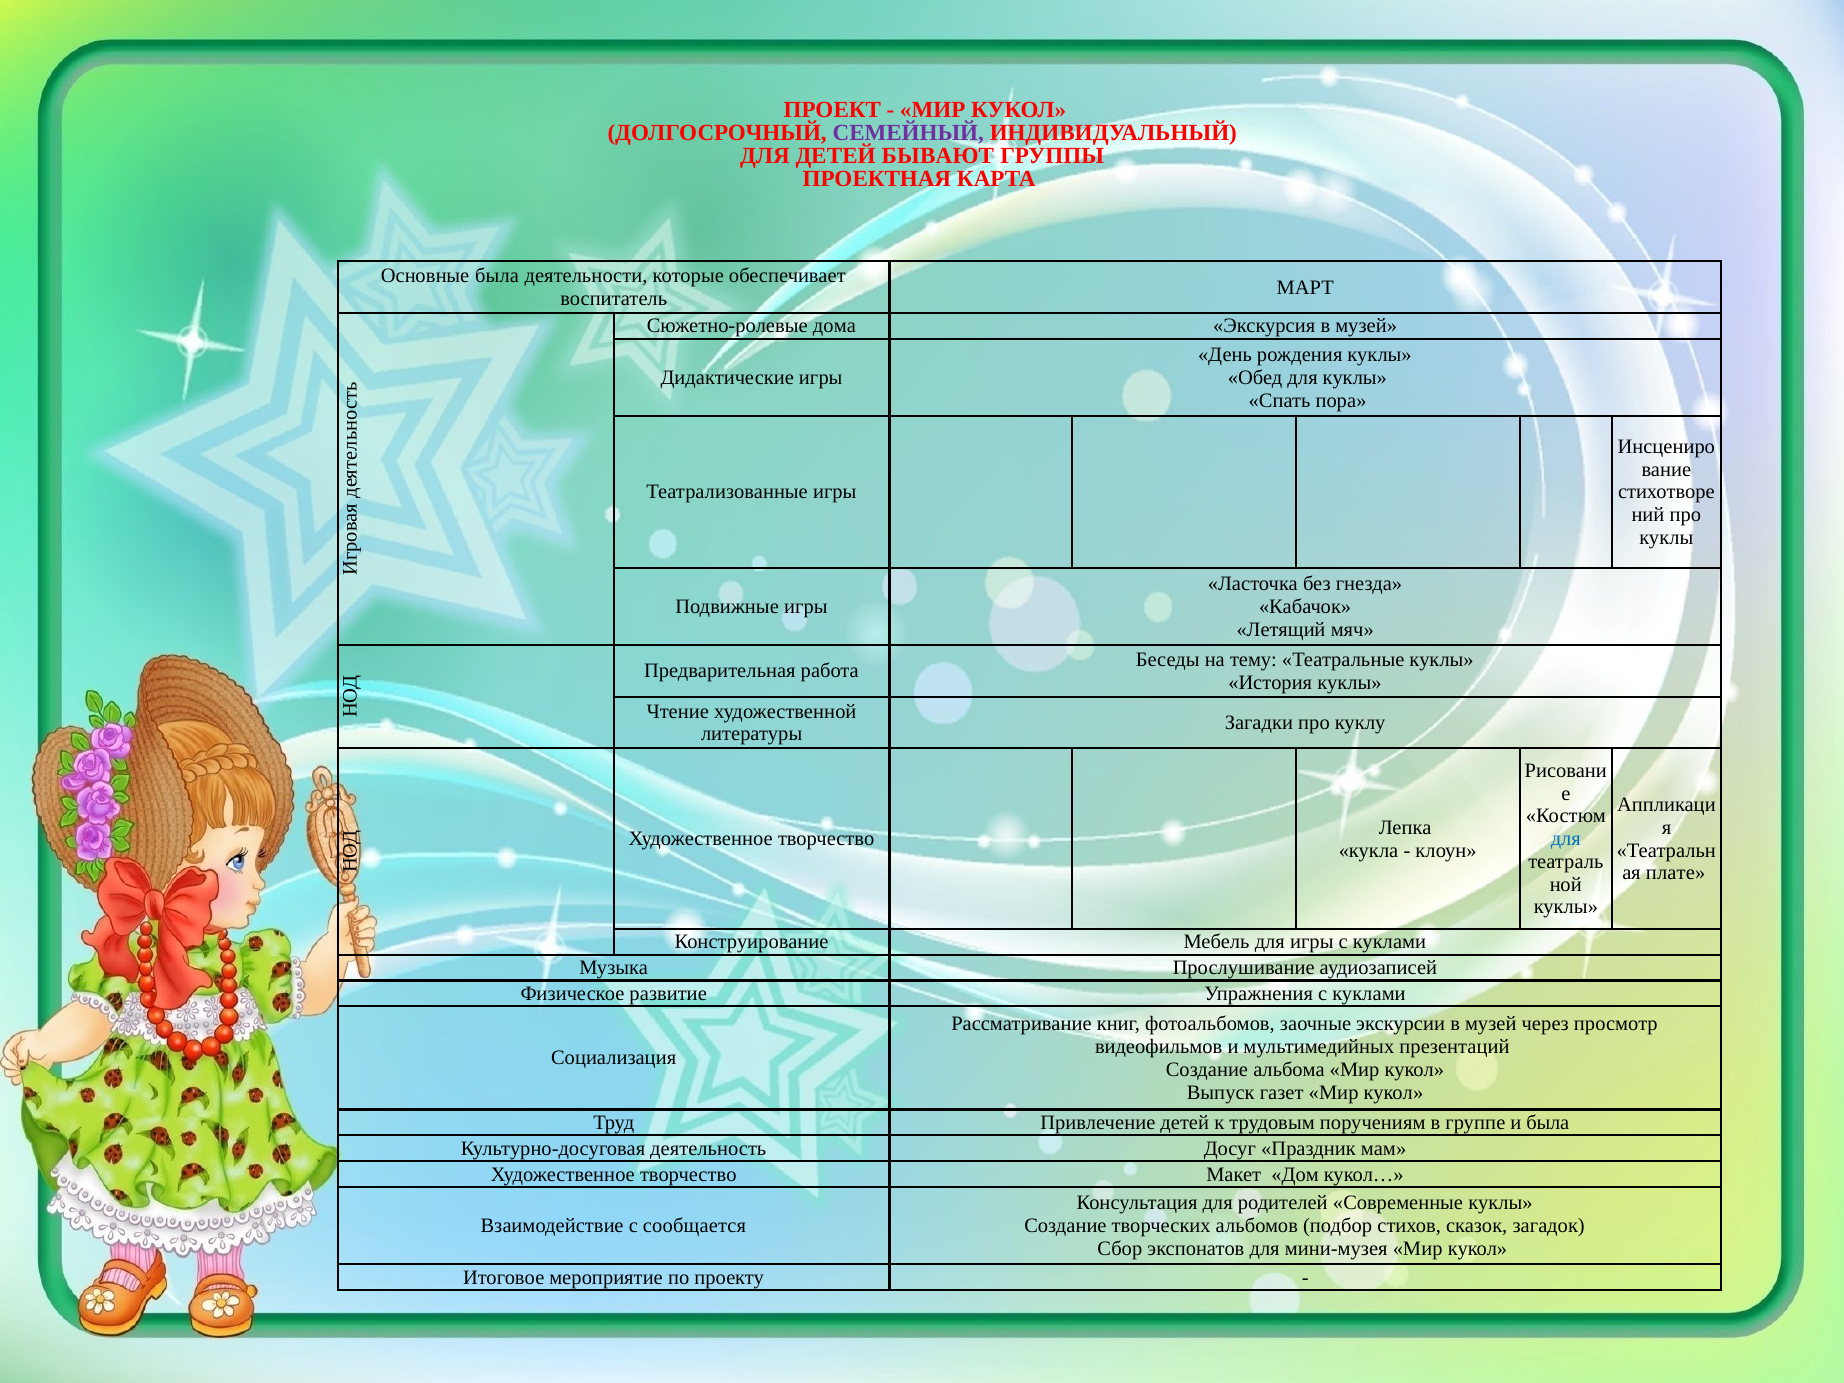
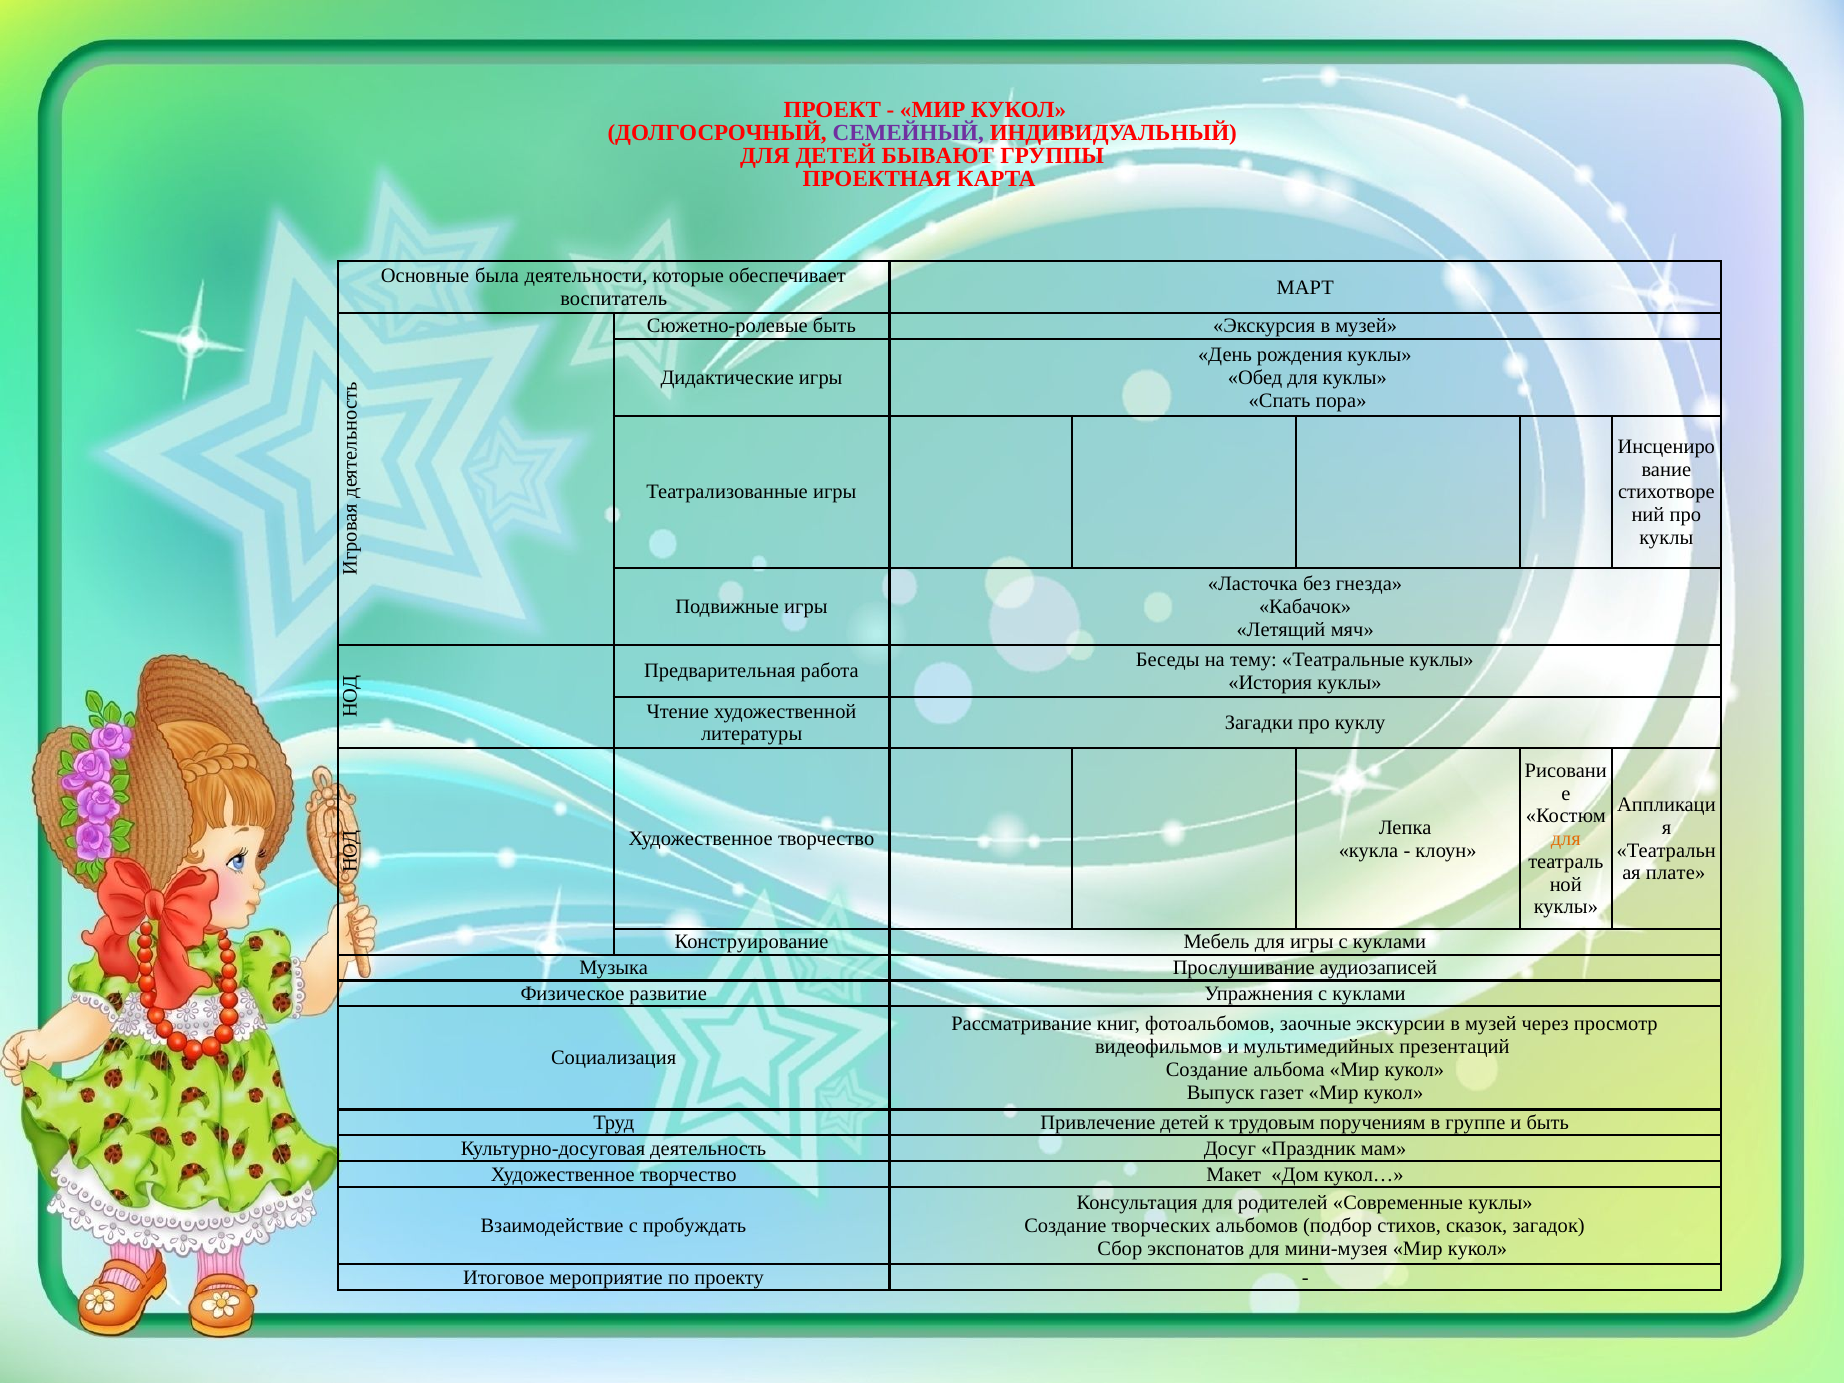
Сюжетно-ролевые дома: дома -> быть (834, 326)
для colour: blue -> orange (1566, 839)
и была: была -> быть (1548, 1123)
сообщается: сообщается -> пробуждать (695, 1226)
